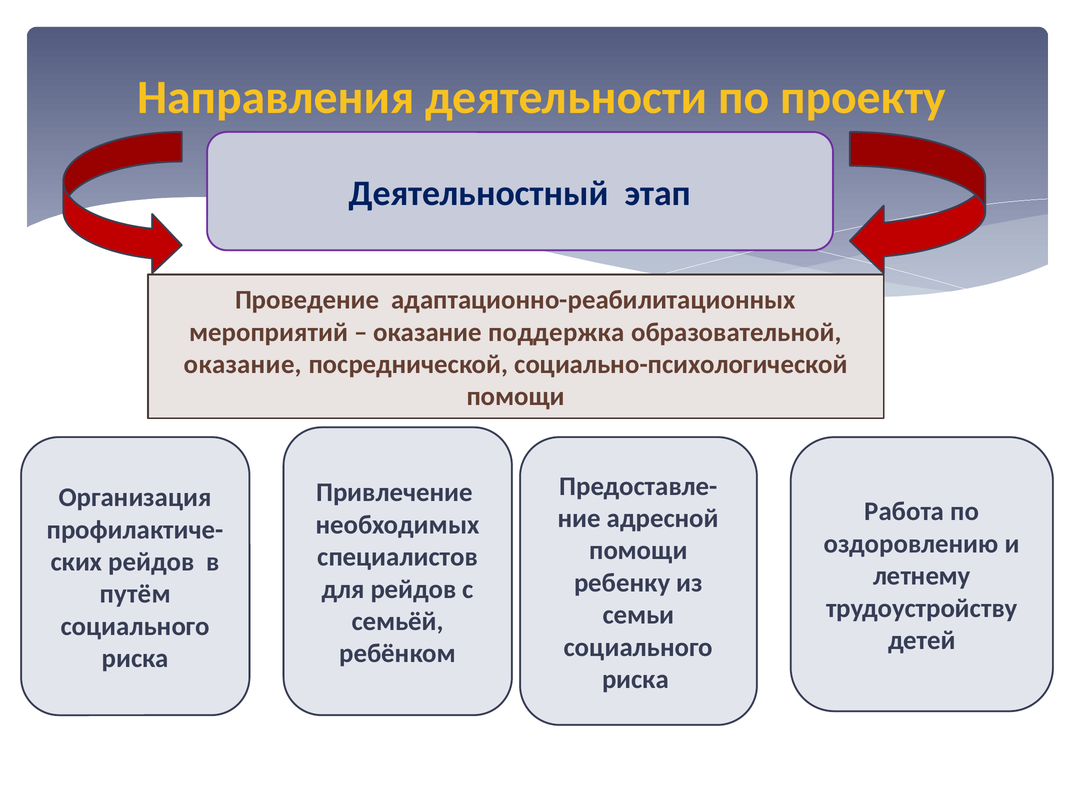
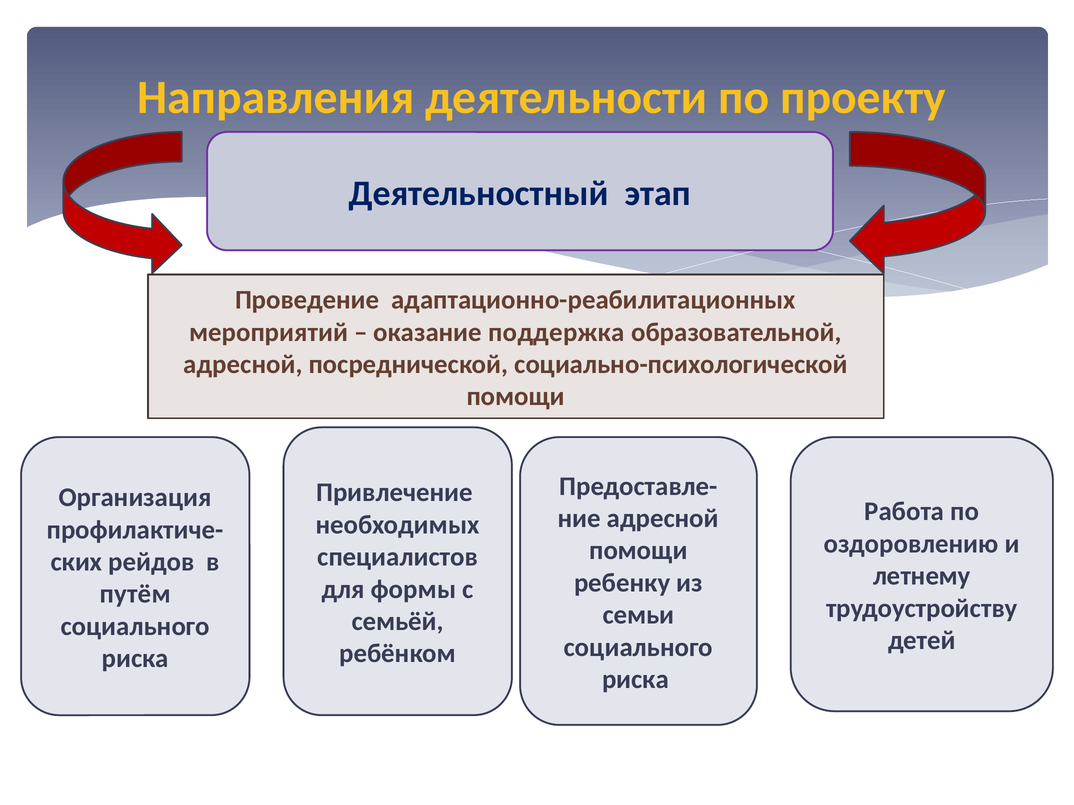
оказание: оказание -> адресной (243, 365)
для рейдов: рейдов -> формы (413, 590)
